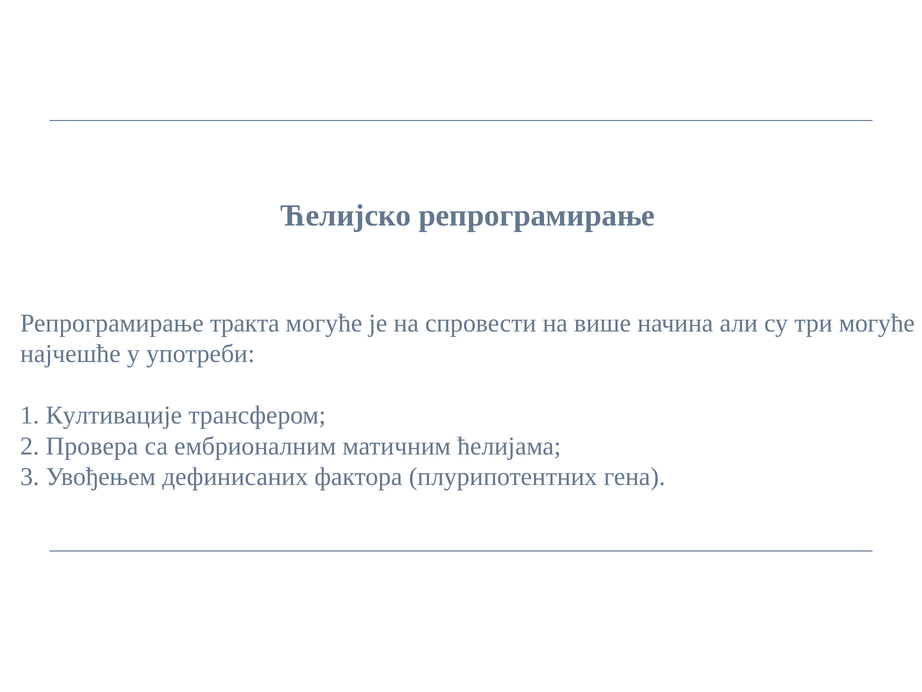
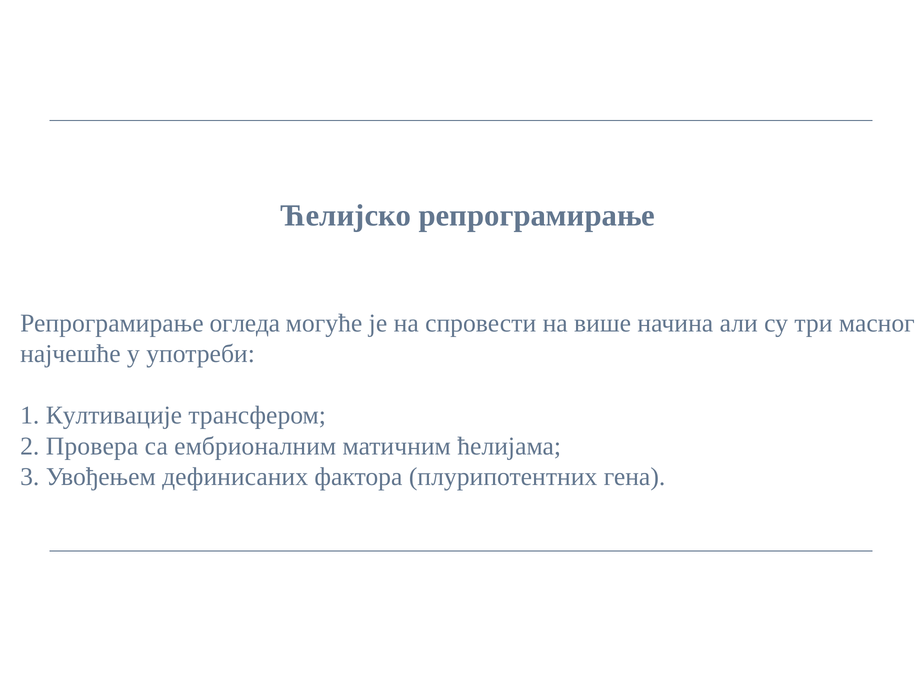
тракта: тракта -> огледа (245, 323)
три могуће: могуће -> масног (877, 323)
